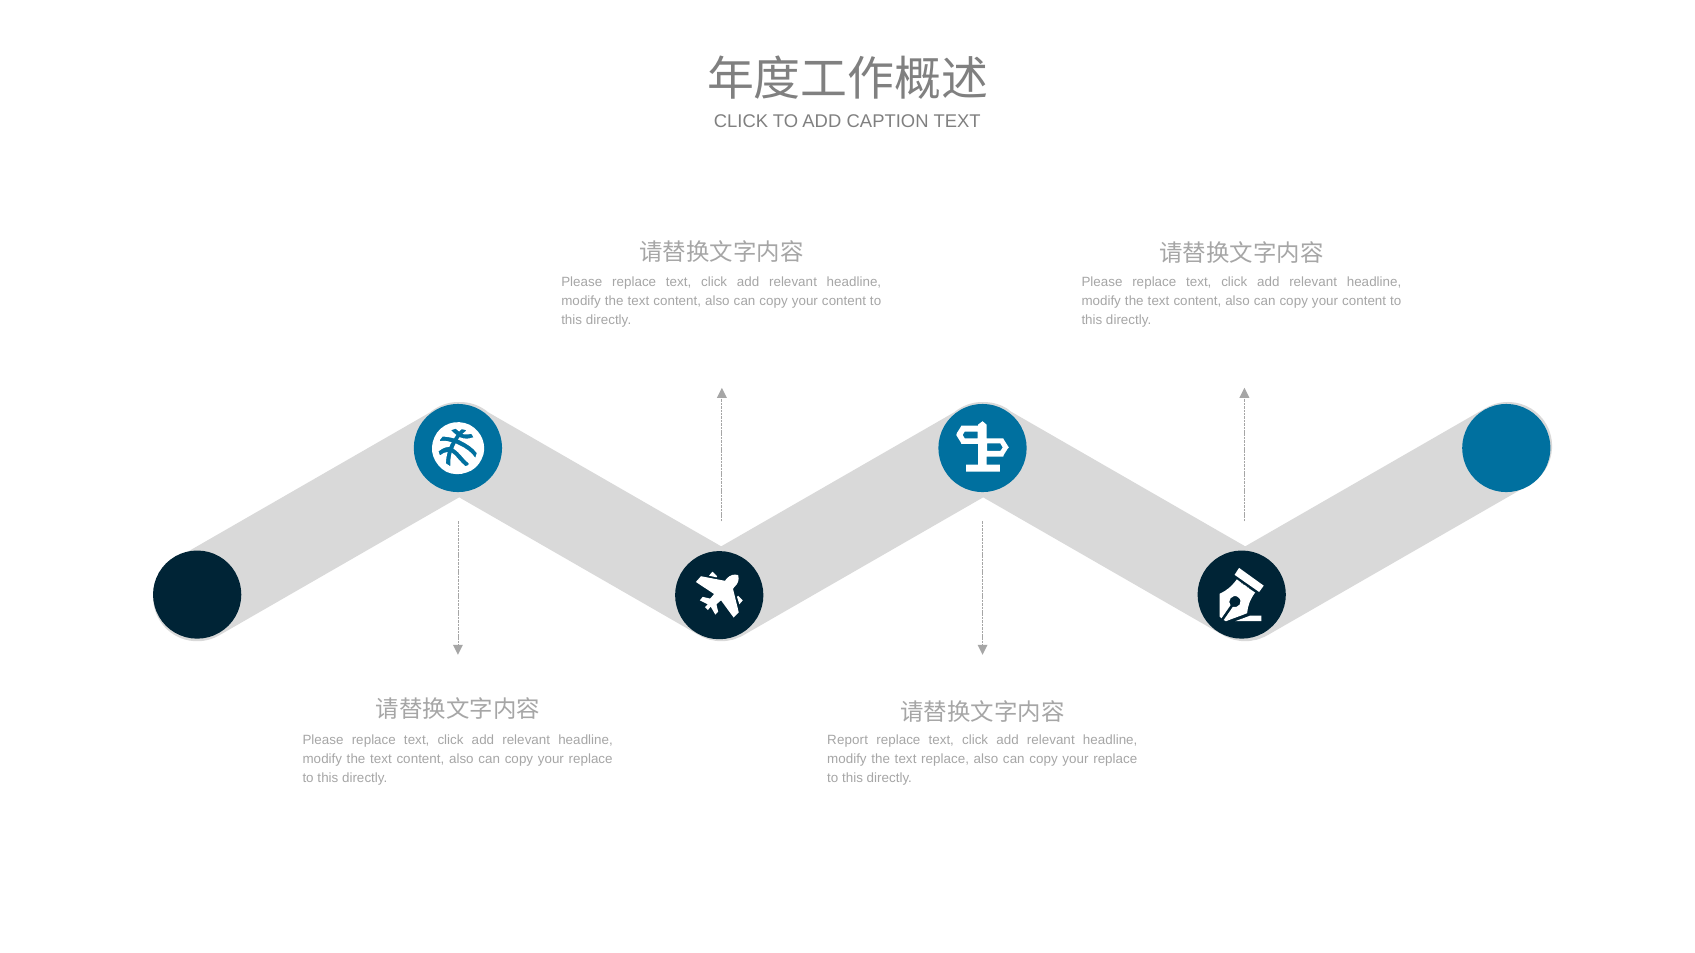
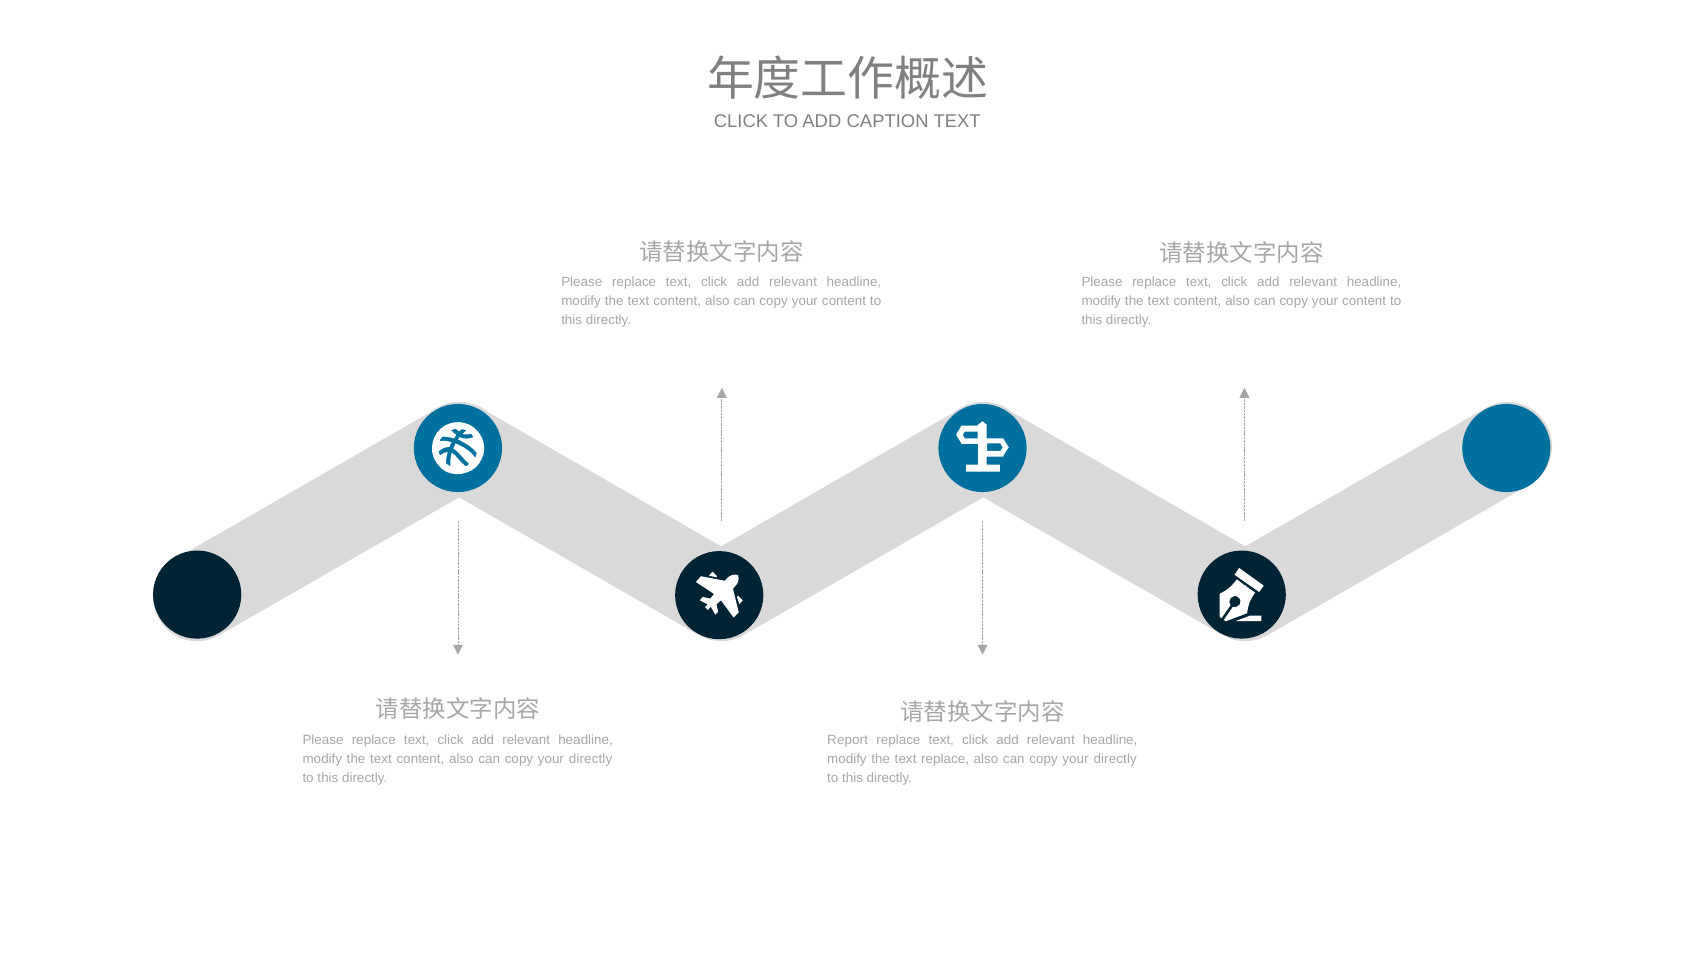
replace: replace -> directly (591, 760)
replace: replace -> directly (1115, 760)
